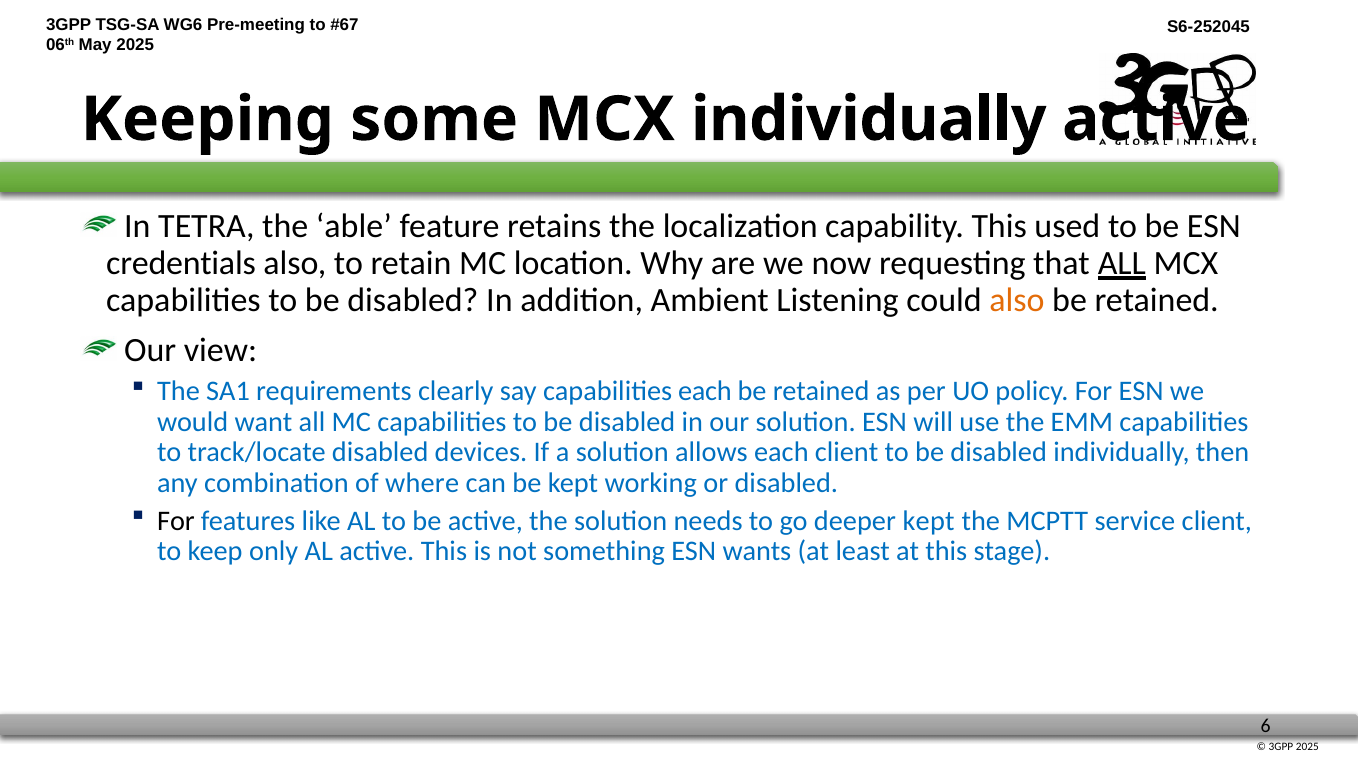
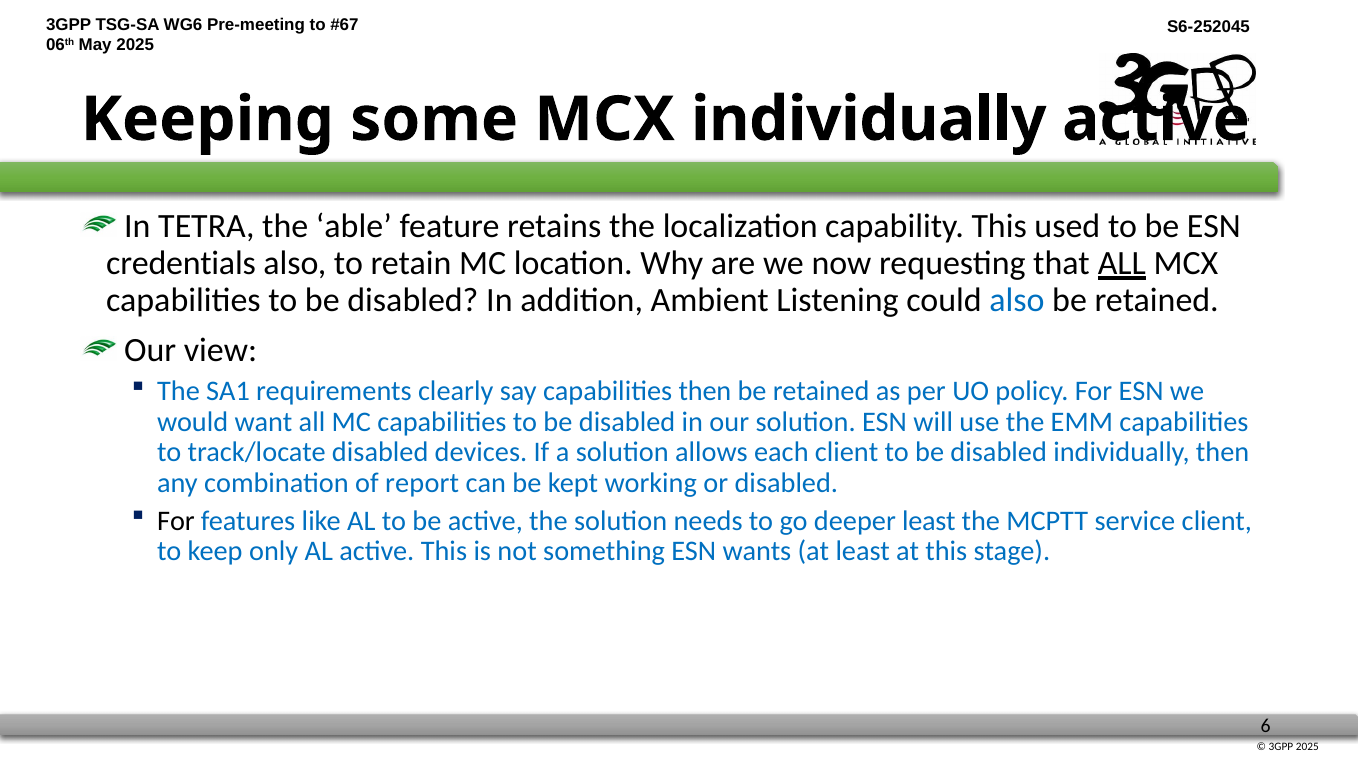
also colour: orange -> blue (1017, 300)
capabilities each: each -> then (705, 391)
where: where -> report (422, 483)
deeper kept: kept -> least (929, 521)
